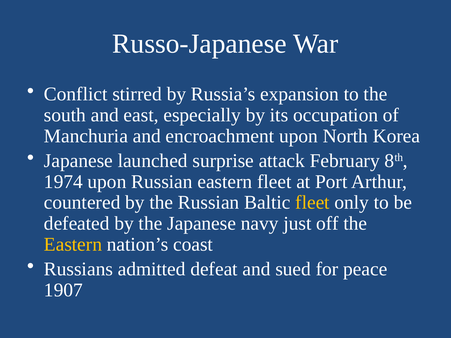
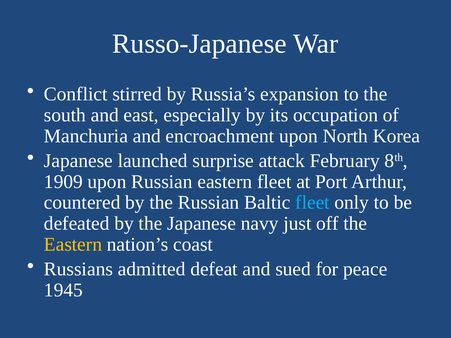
1974: 1974 -> 1909 (63, 182)
fleet colour: yellow -> light blue (313, 203)
1907: 1907 -> 1945 (63, 290)
